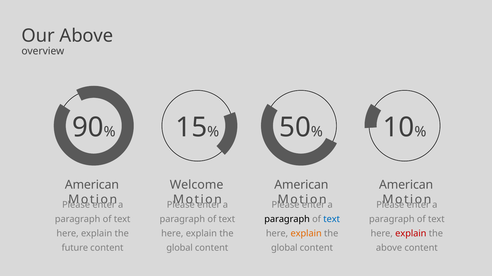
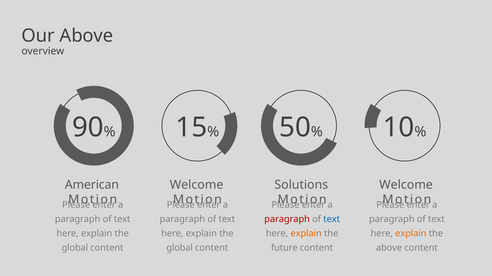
American: American -> Solutions (301, 185)
American: American -> Welcome (406, 185)
paragraph colour: black -> red (287, 220)
explain colour: red -> orange (411, 234)
future: future -> global (75, 248)
global: global -> future (284, 248)
